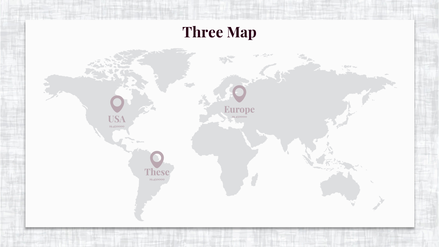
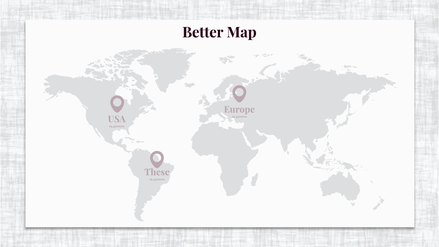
Three: Three -> Better (203, 33)
